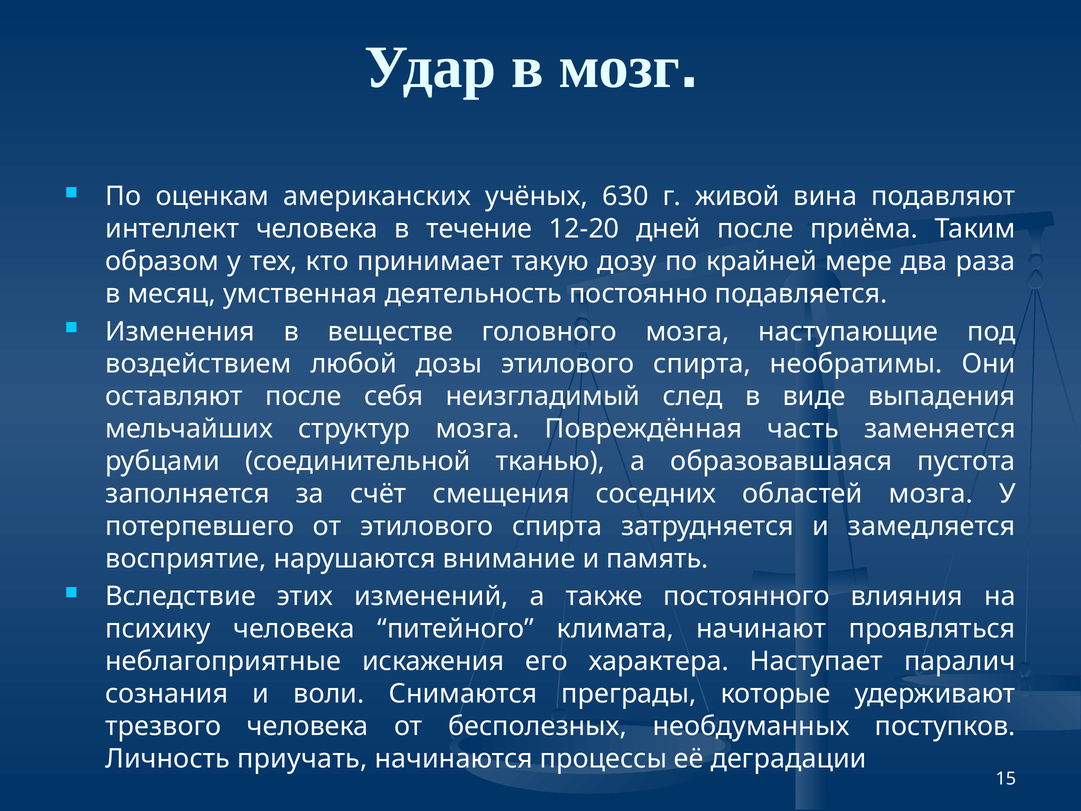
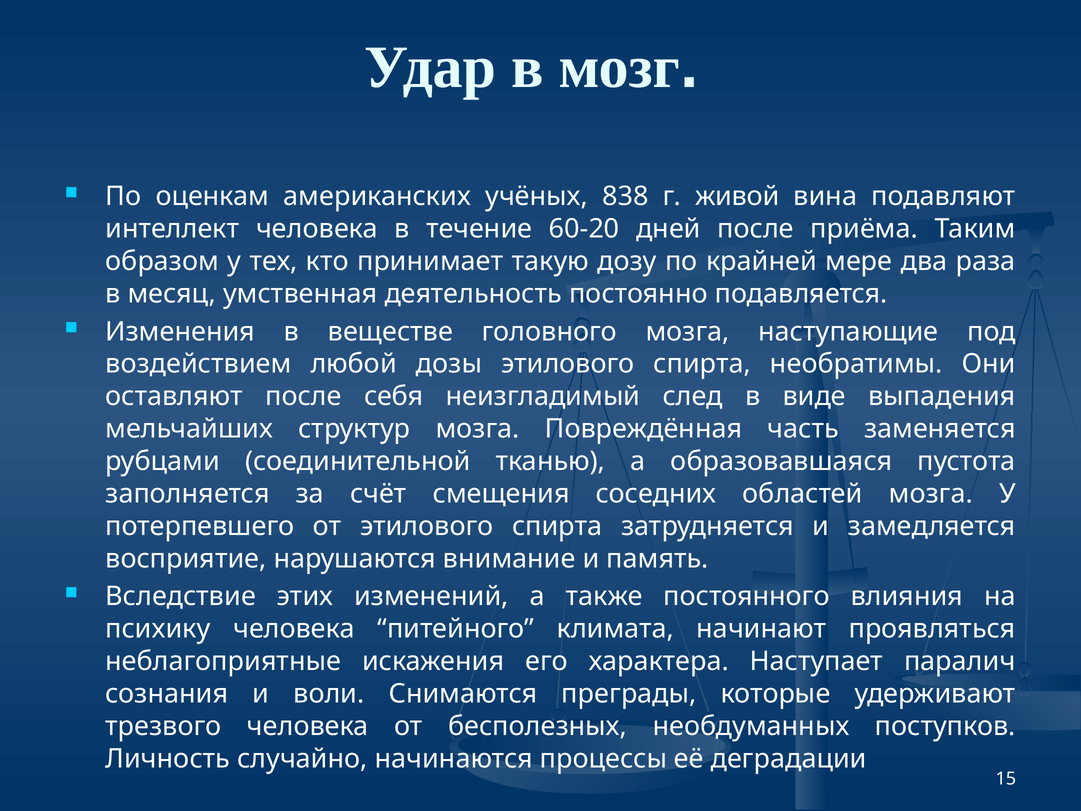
630: 630 -> 838 (625, 196)
12-20: 12-20 -> 60-20 (584, 229)
приучать: приучать -> случайно (302, 759)
